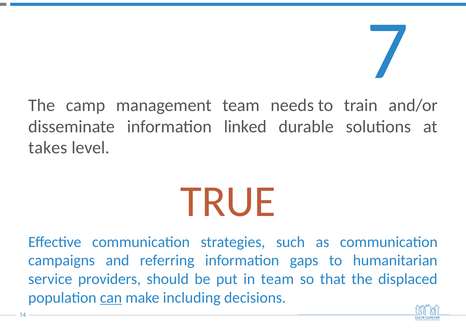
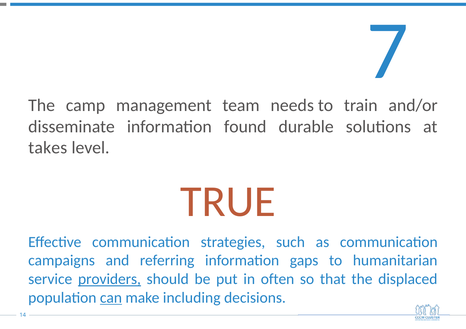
linked: linked -> found (245, 127)
providers underline: none -> present (109, 280)
in team: team -> often (278, 280)
